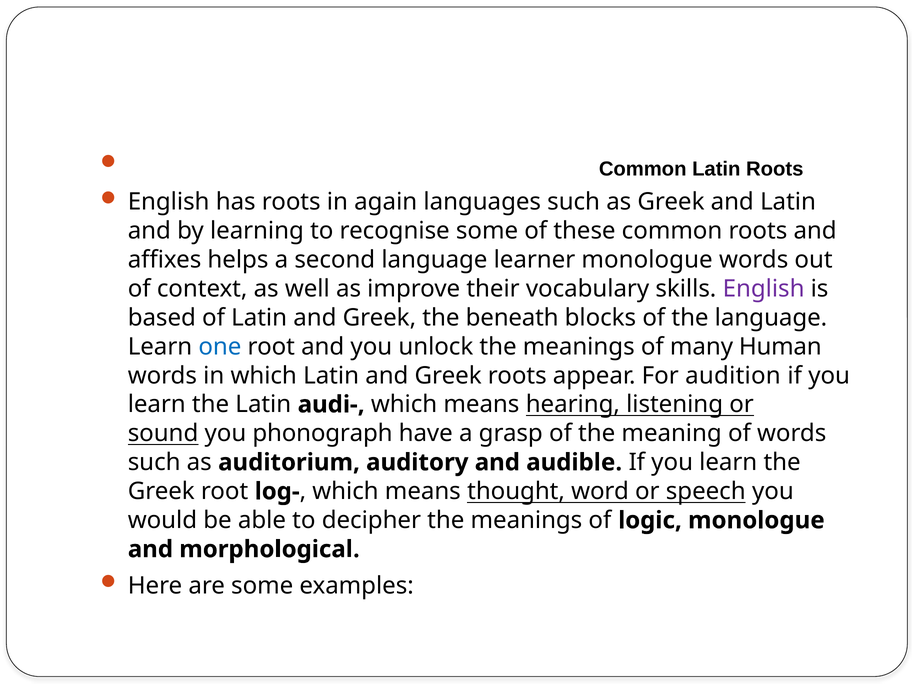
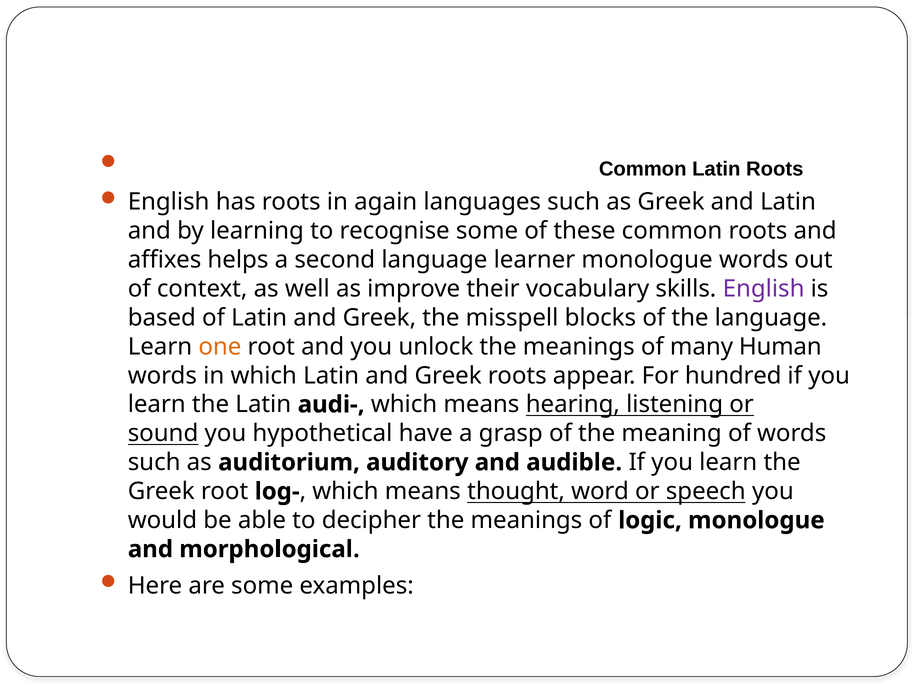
beneath: beneath -> misspell (512, 317)
one colour: blue -> orange (220, 346)
audition: audition -> hundred (733, 375)
phonograph: phonograph -> hypothetical (322, 433)
